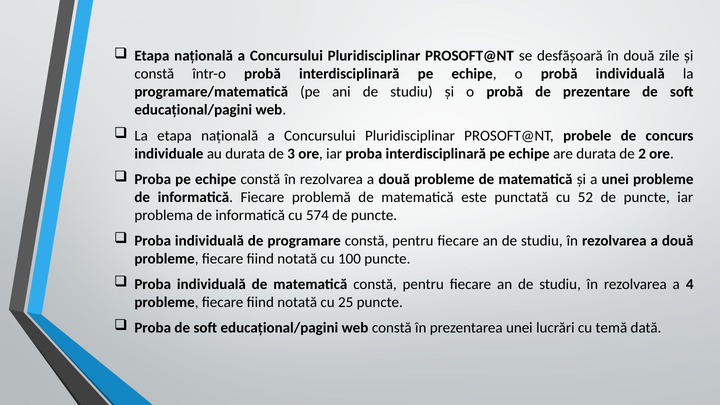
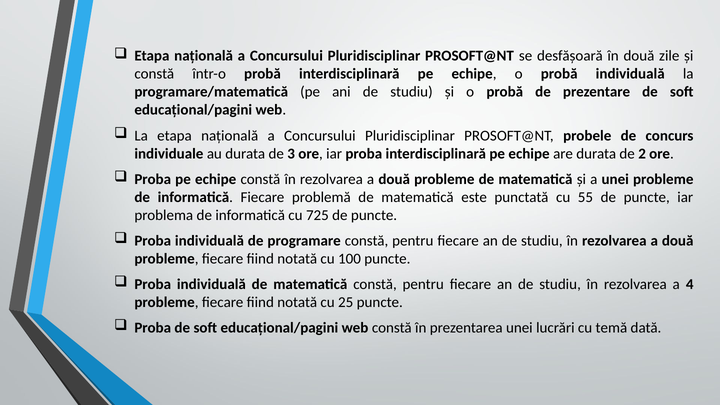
52: 52 -> 55 (585, 197)
574: 574 -> 725 (317, 215)
